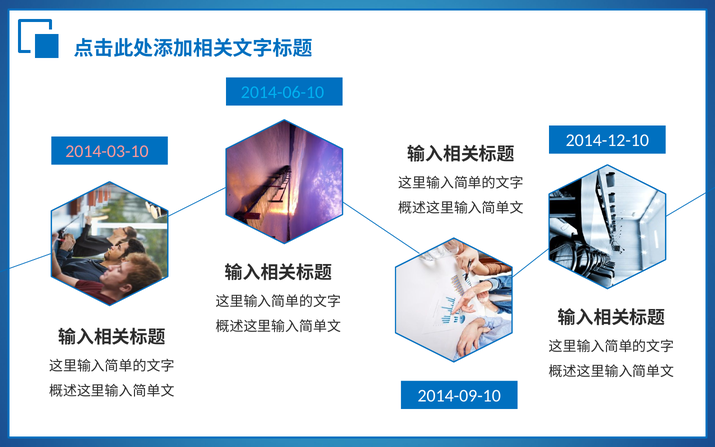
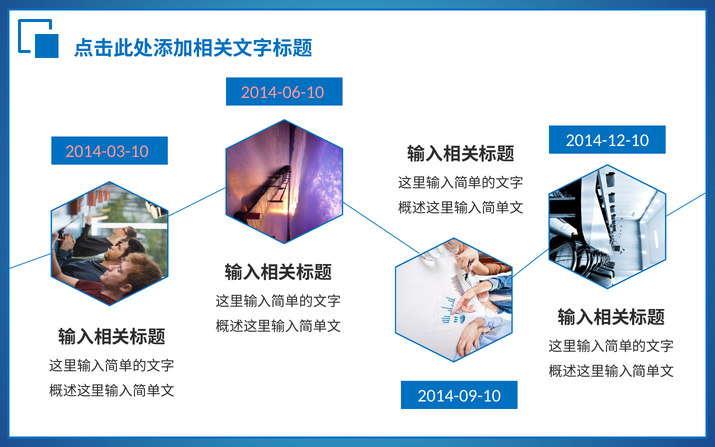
2014-06-10 colour: light blue -> pink (283, 92)
